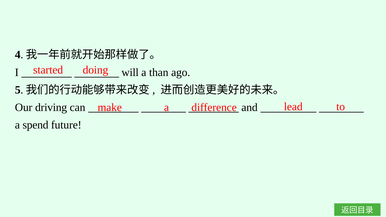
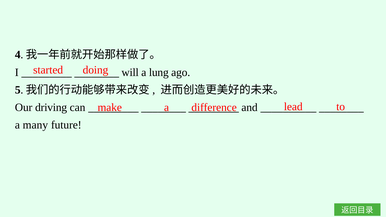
than: than -> lung (159, 72)
spend: spend -> many (35, 125)
